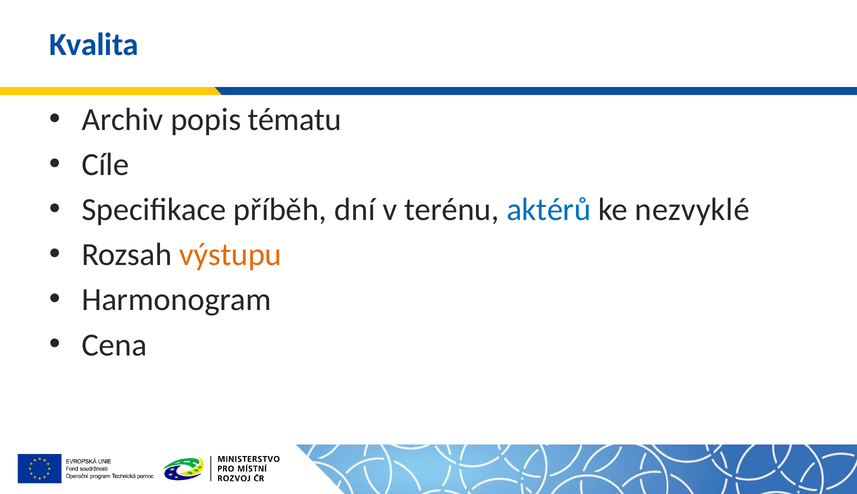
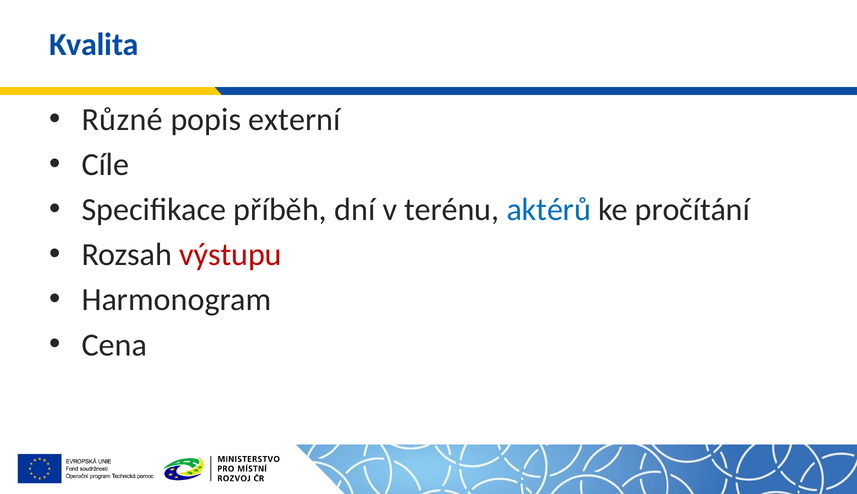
Archiv: Archiv -> Různé (122, 120)
tématu: tématu -> externí (295, 120)
nezvyklé: nezvyklé -> pročítání (692, 210)
výstupu colour: orange -> red (231, 255)
